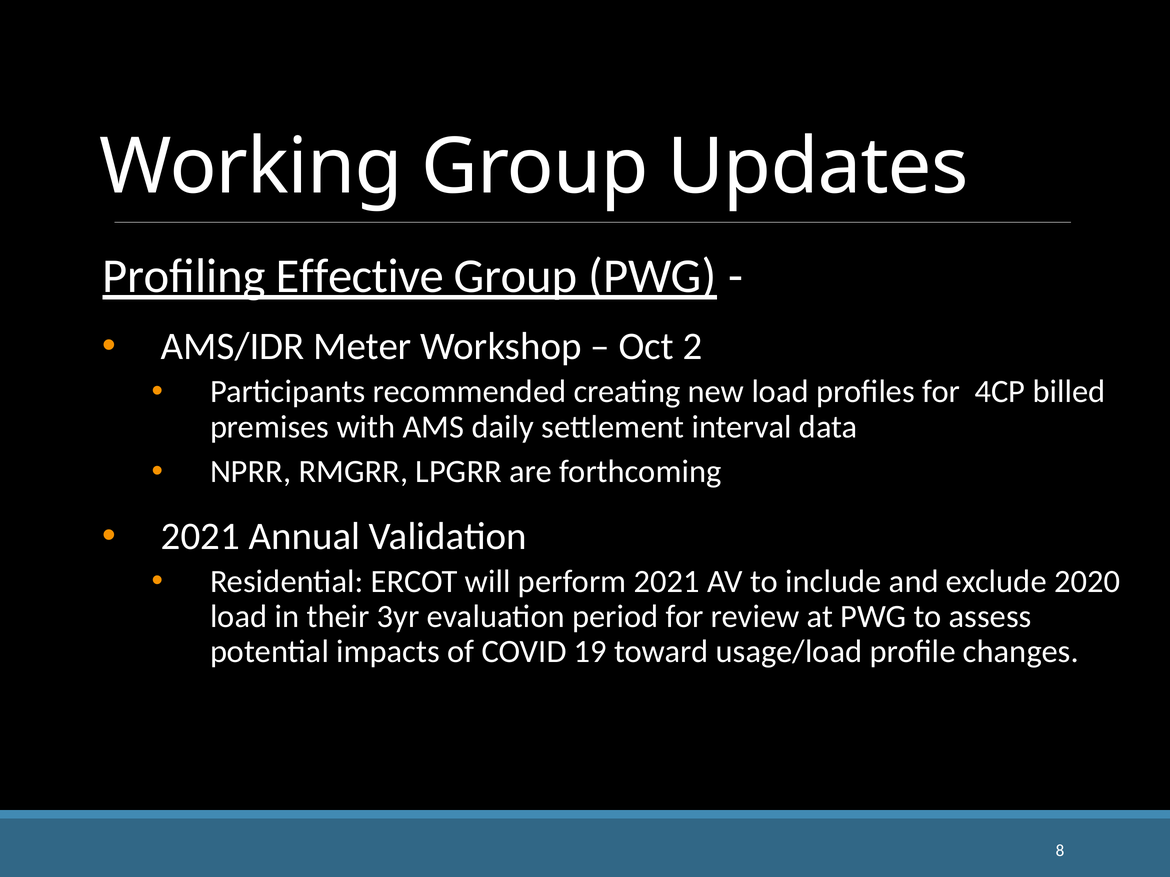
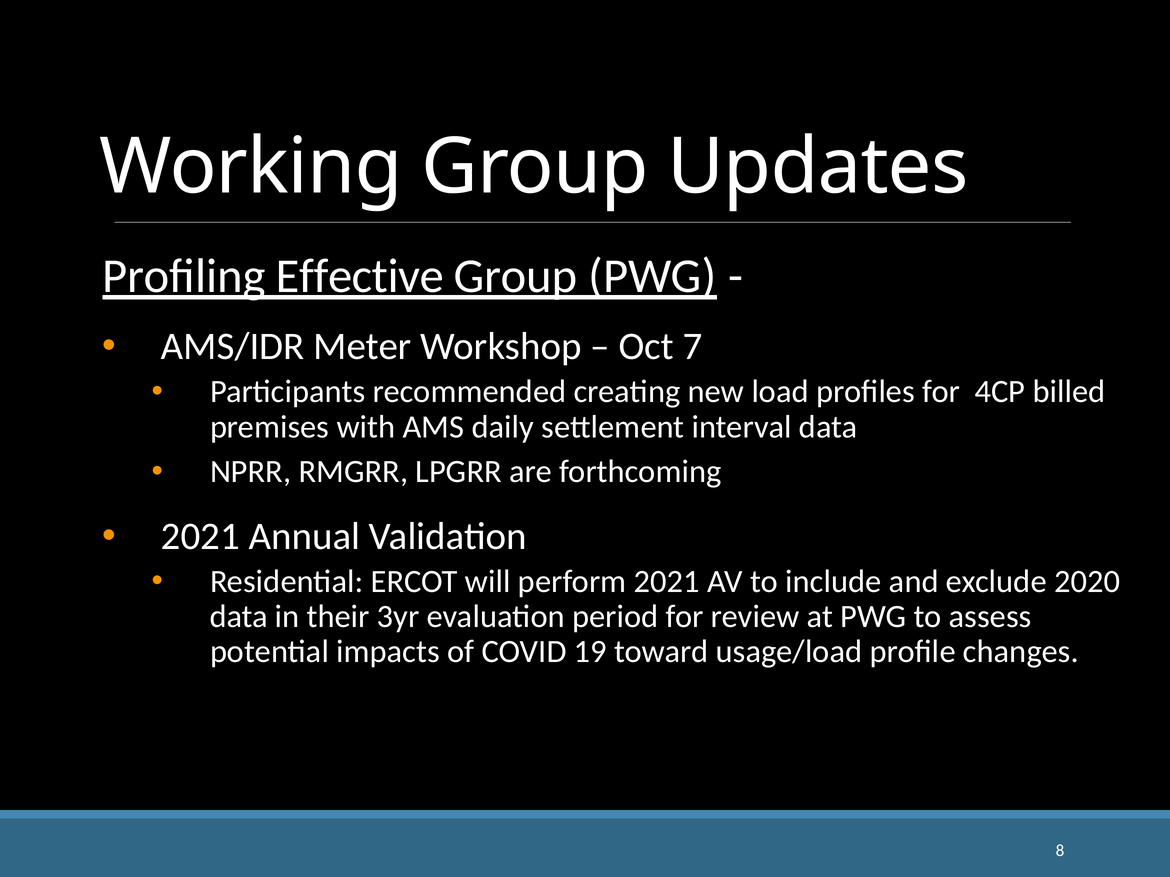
2: 2 -> 7 (693, 347)
load: load -> data (239, 617)
